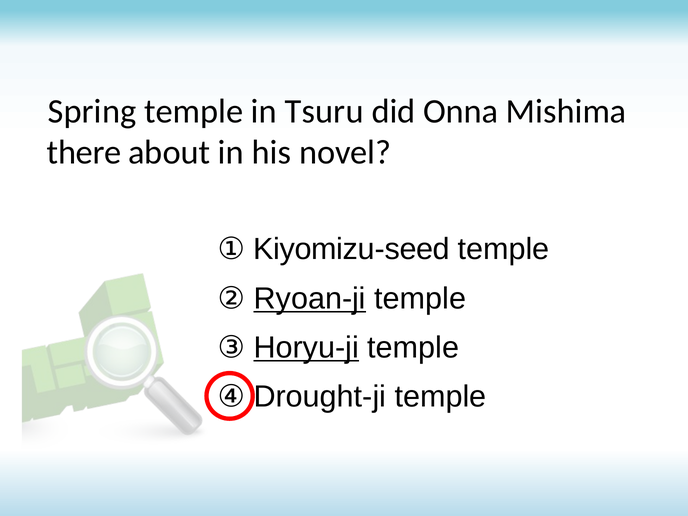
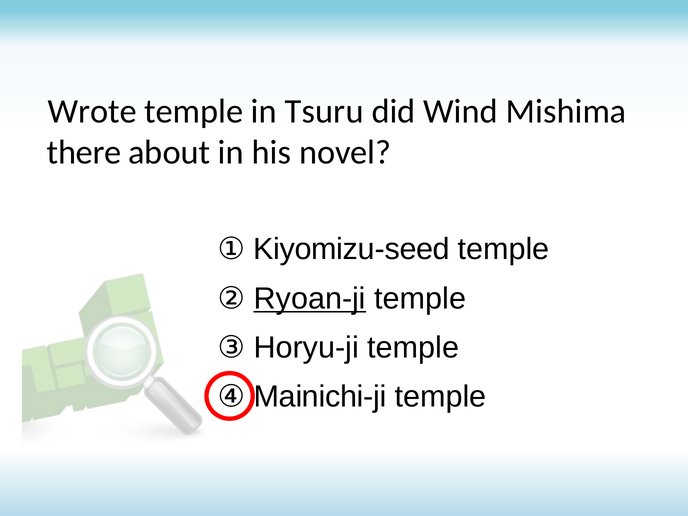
Spring: Spring -> Wrote (92, 111)
Onna: Onna -> Wind (461, 111)
Horyu-ji underline: present -> none (306, 348)
Drought-ji: Drought-ji -> Mainichi-ji (320, 397)
